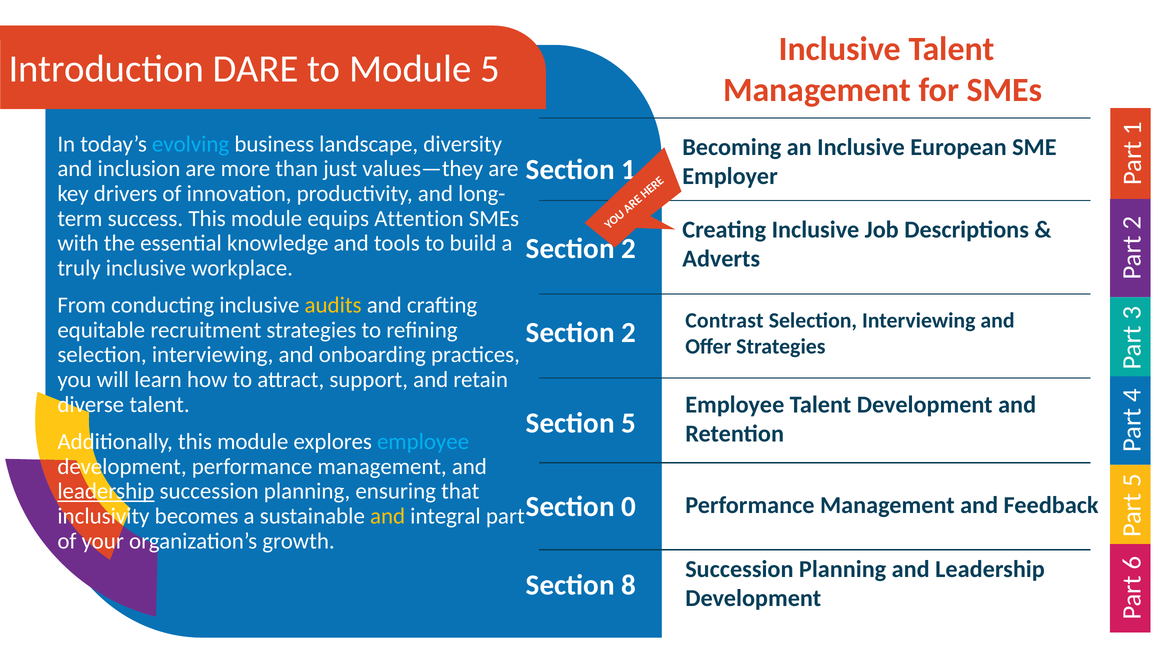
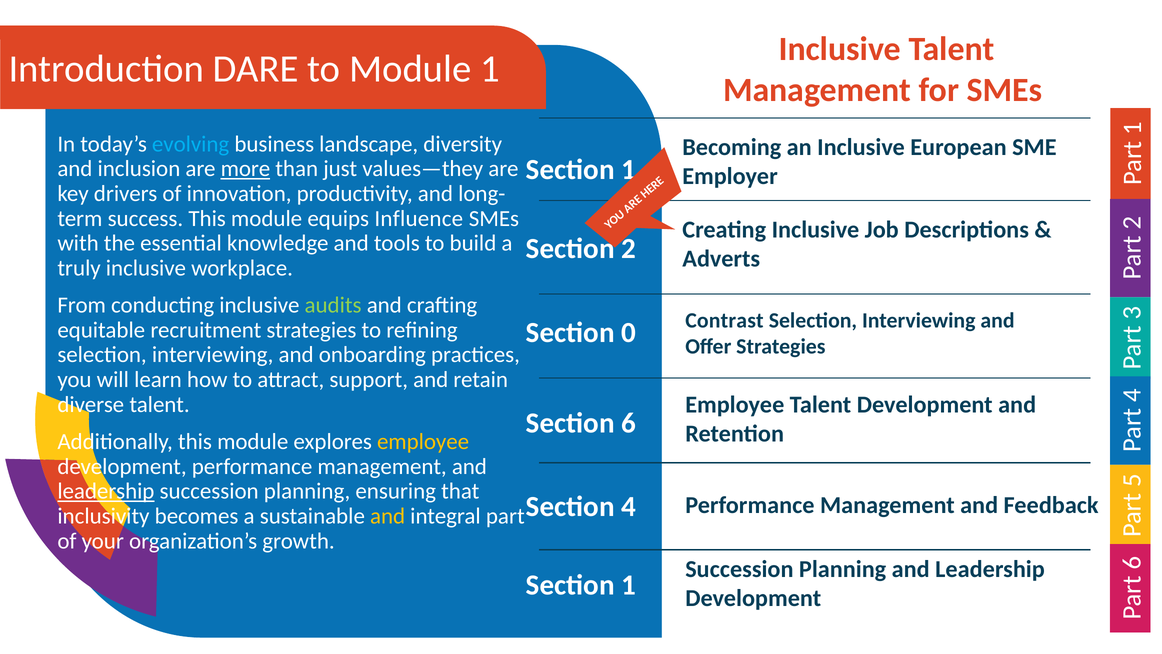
Module 5: 5 -> 1 (490, 69)
more underline: none -> present (245, 169)
Attention: Attention -> Influence (419, 218)
audits colour: yellow -> light green (333, 305)
2: 2 -> 0 (629, 332)
Section 5: 5 -> 6 (629, 423)
employee colour: light blue -> yellow (423, 441)
Section 0: 0 -> 4 (629, 507)
8: 8 -> 1 (629, 585)
